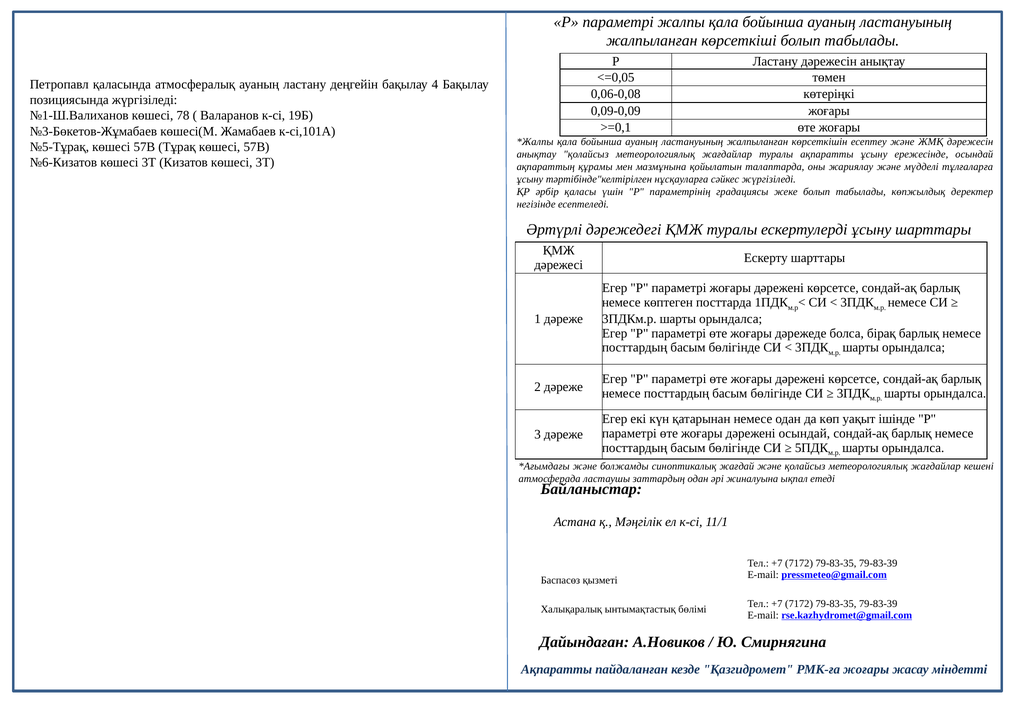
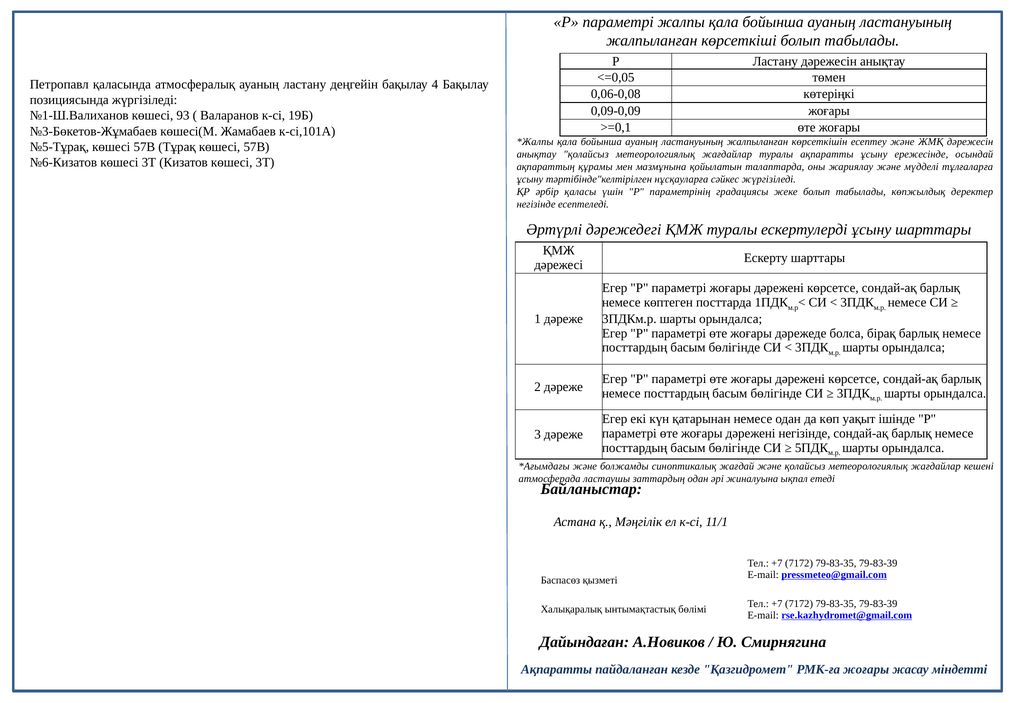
78: 78 -> 93 (183, 116)
дәрежені осындай: осындай -> негізінде (805, 433)
